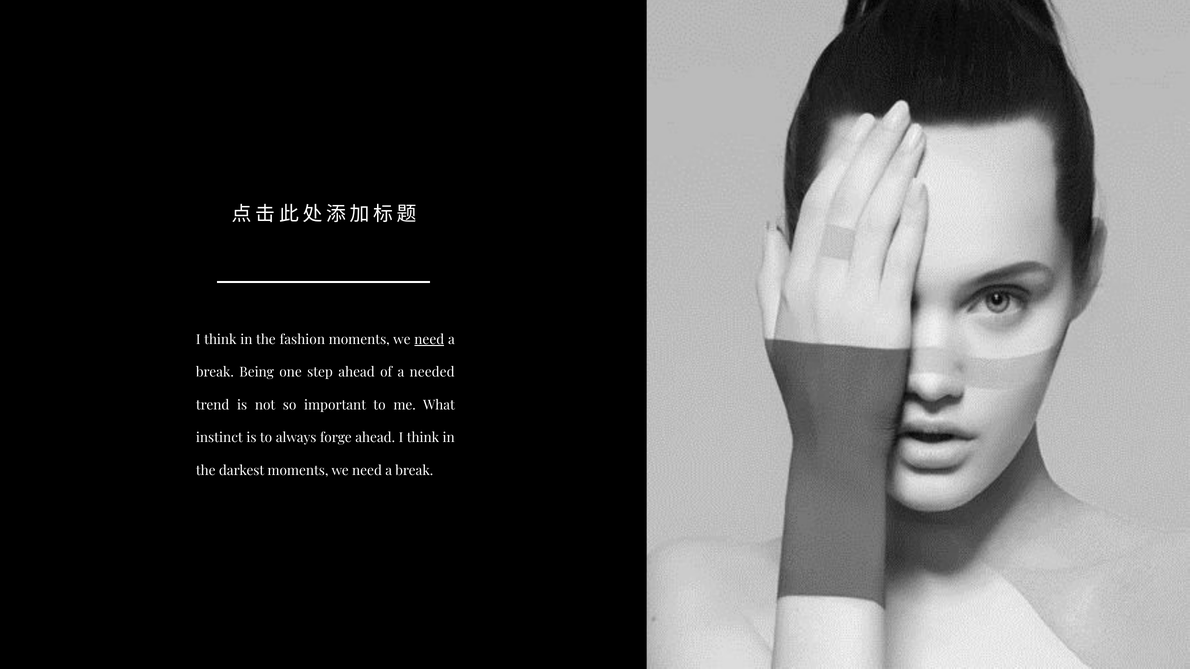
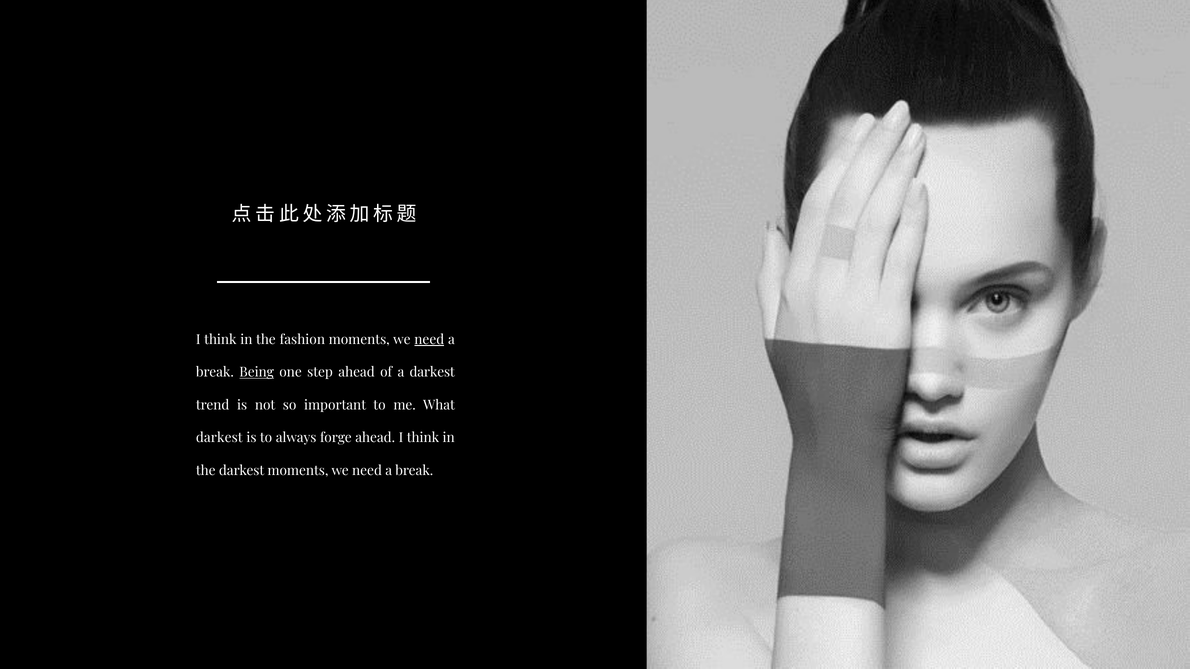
Being underline: none -> present (257, 373)
a needed: needed -> darkest (432, 373)
instinct: instinct -> darkest (219, 438)
